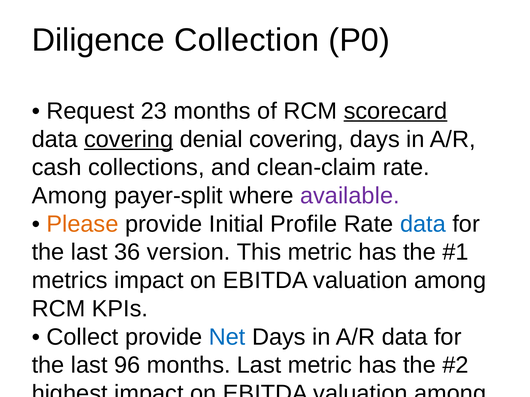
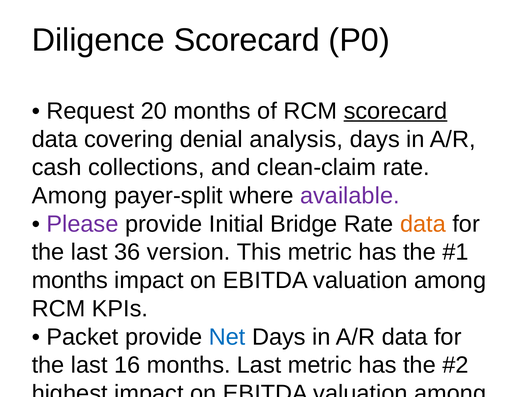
Diligence Collection: Collection -> Scorecard (247, 40)
23: 23 -> 20 (154, 111)
covering underline: present -> none (129, 139)
denial covering: covering -> analysis (296, 139)
Please colour: orange -> purple (82, 224)
Profile: Profile -> Bridge (304, 224)
data colour: blue -> orange (423, 224)
metrics: metrics -> months (70, 281)
Collect: Collect -> Packet (82, 337)
96: 96 -> 16 (127, 366)
